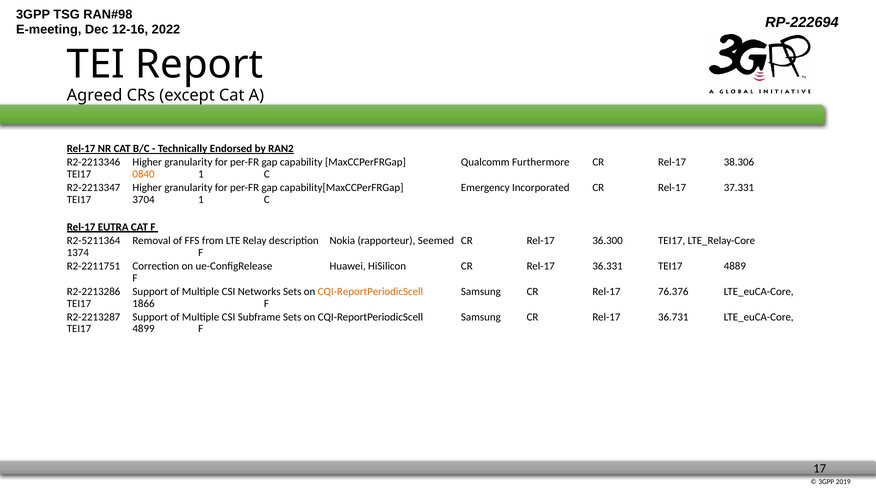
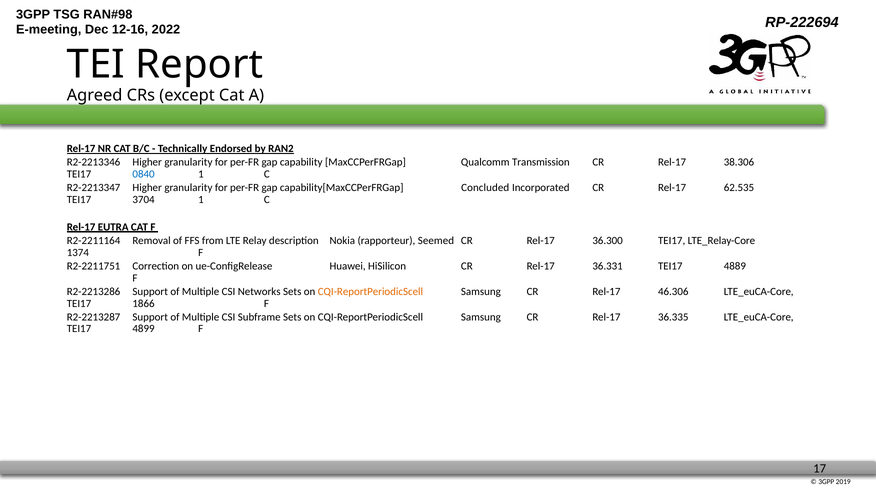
Furthermore: Furthermore -> Transmission (541, 162)
0840 colour: orange -> blue (144, 174)
Emergency: Emergency -> Concluded (485, 188)
37.331: 37.331 -> 62.535 (739, 188)
R2-5211364: R2-5211364 -> R2-2211164 (94, 240)
76.376: 76.376 -> 46.306 (673, 291)
36.731: 36.731 -> 36.335 (673, 317)
